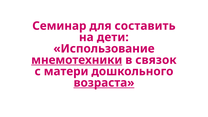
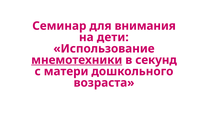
составить: составить -> внимания (145, 26)
связок: связок -> секунд (156, 60)
возраста underline: present -> none (104, 83)
